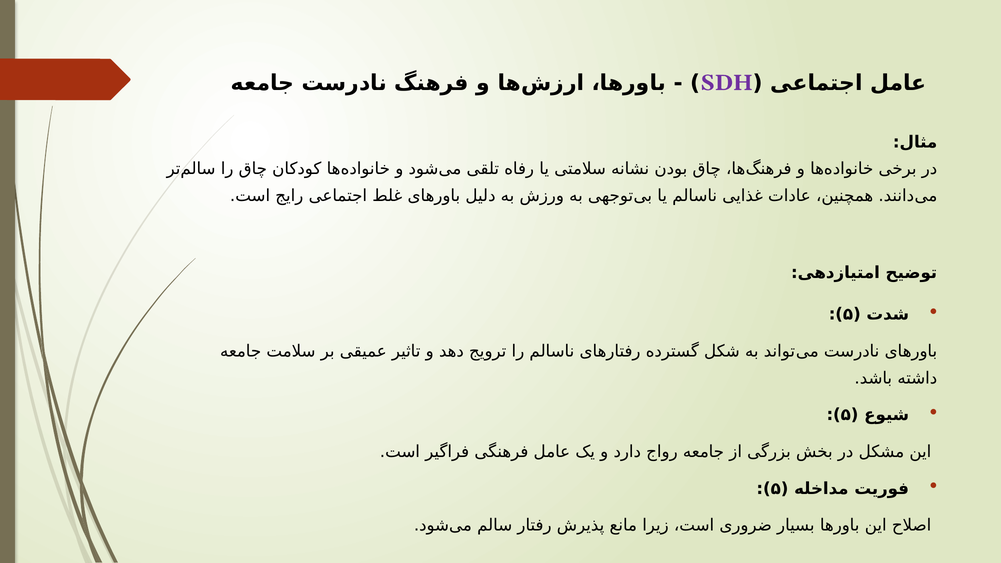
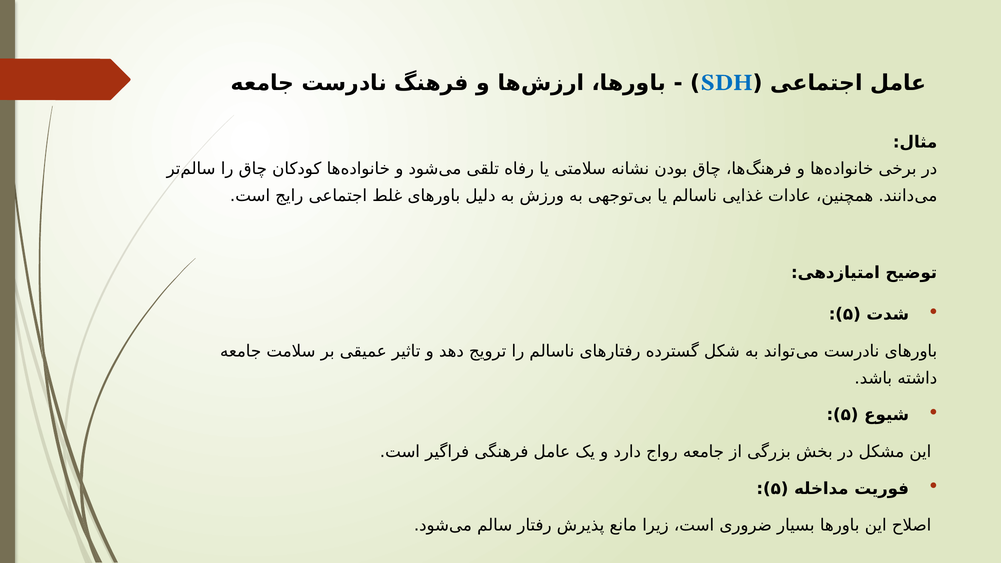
SDH colour: purple -> blue (727, 83)
